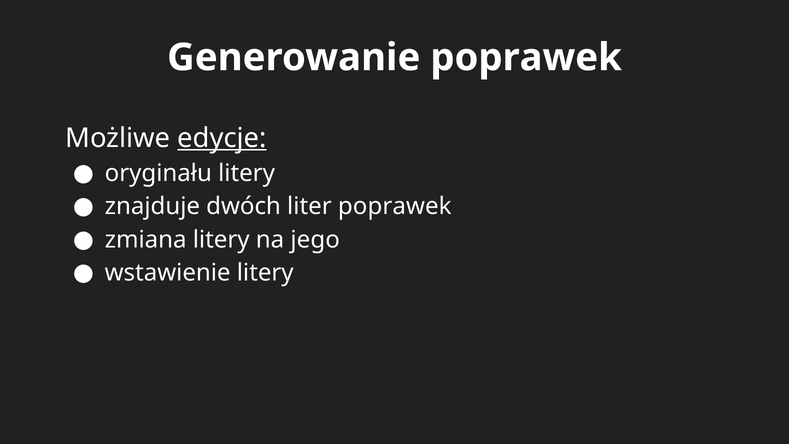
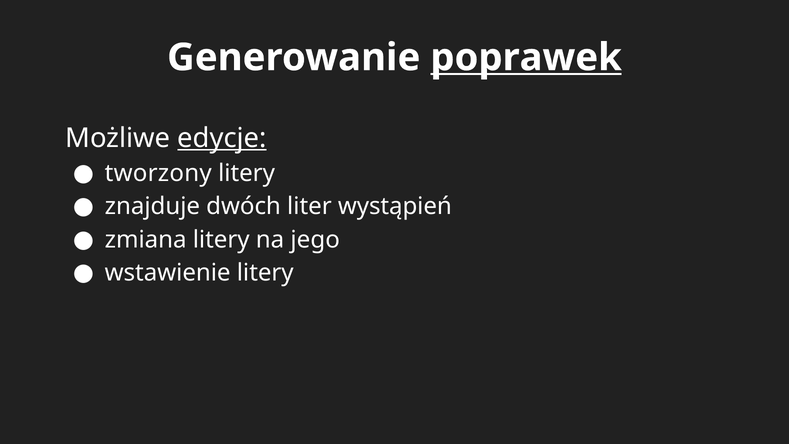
poprawek underline: none -> present (526, 57)
oryginału: oryginału -> tworzony (158, 173)
liter poprawek: poprawek -> wystąpień (395, 206)
